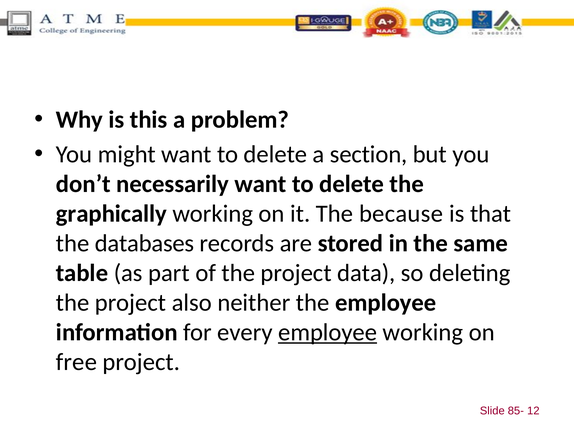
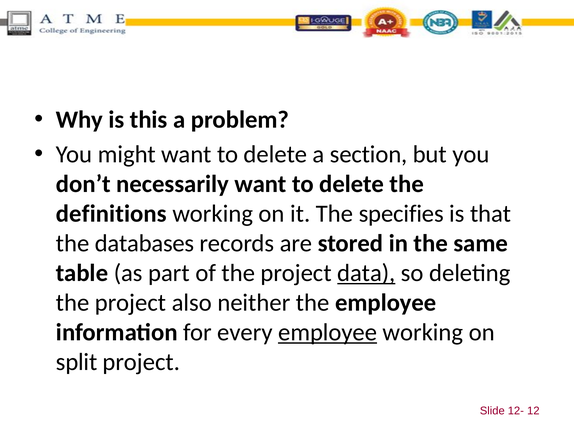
graphically: graphically -> definitions (111, 214)
because: because -> specifies (401, 214)
data underline: none -> present (366, 273)
free: free -> split (77, 362)
85-: 85- -> 12- (516, 411)
